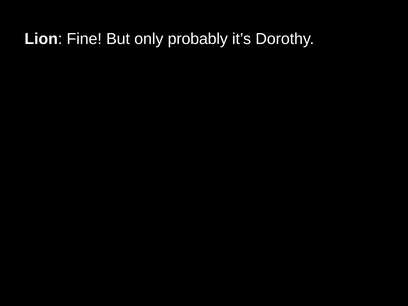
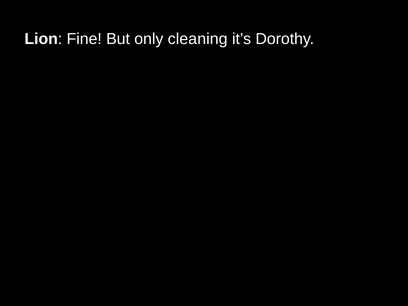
probably: probably -> cleaning (198, 39)
